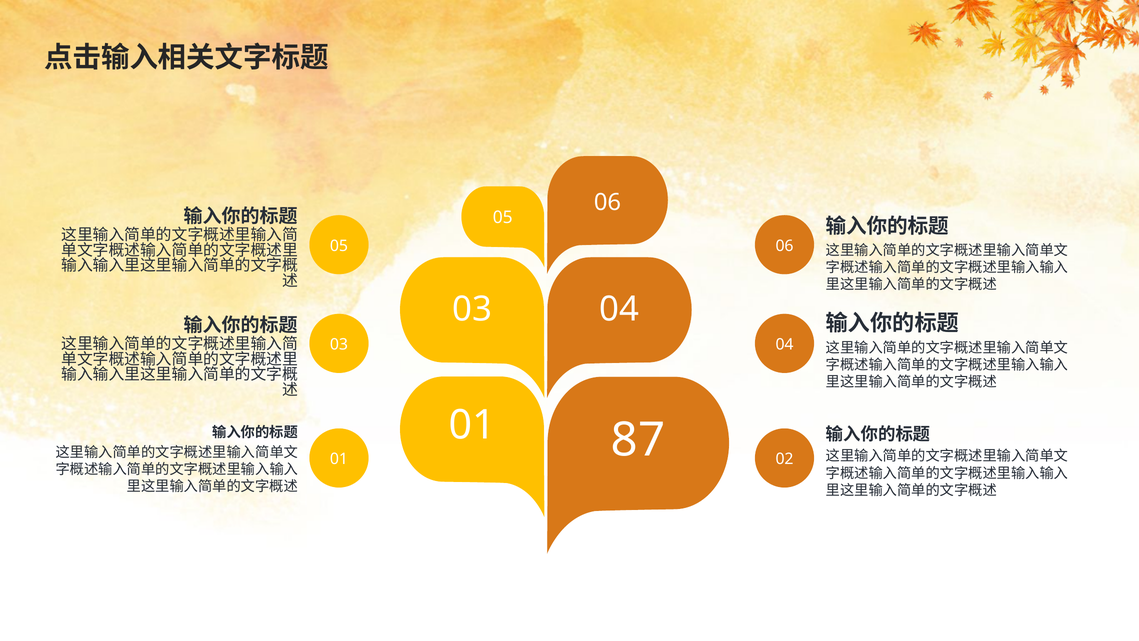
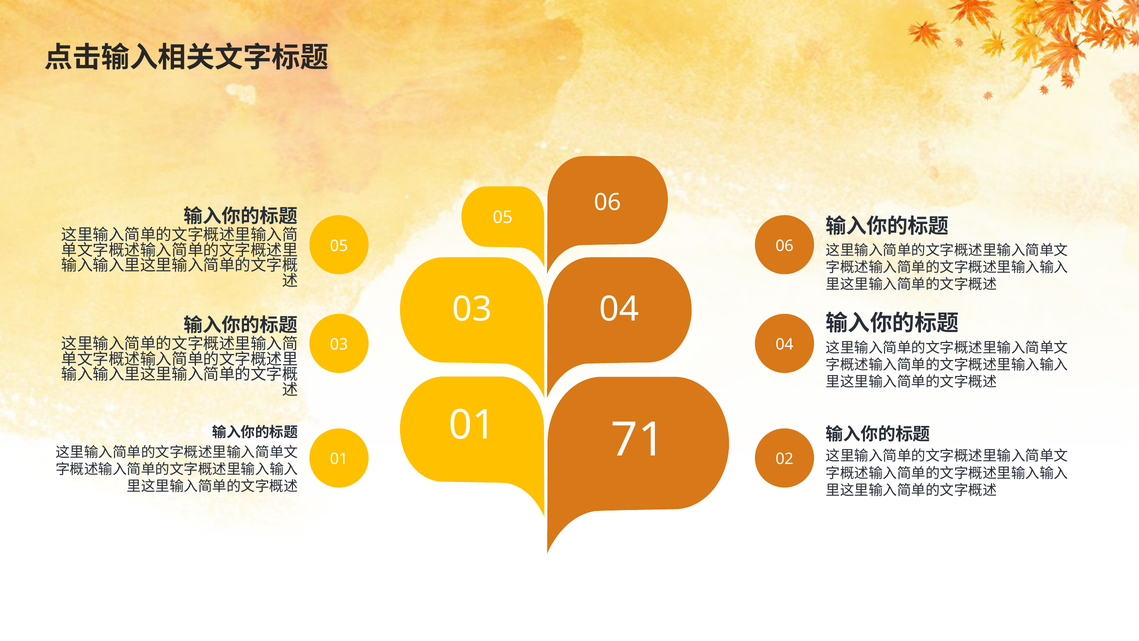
87: 87 -> 71 (638, 440)
